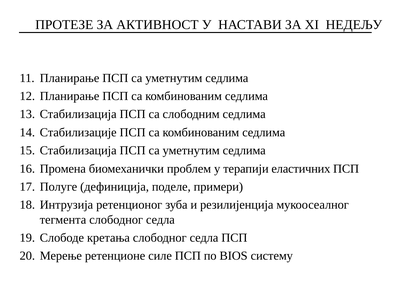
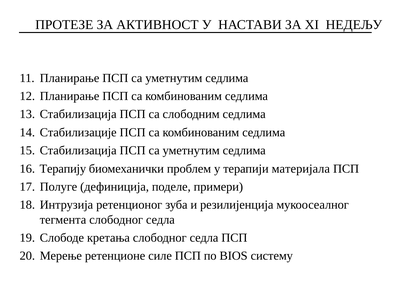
Промена: Промена -> Терапију (63, 169)
еластичних: еластичних -> материјала (301, 169)
